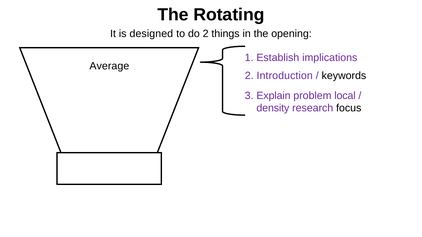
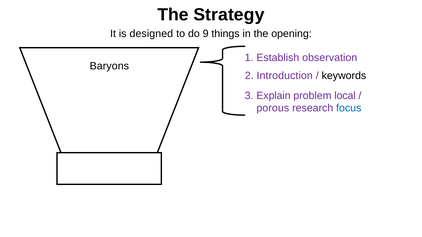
Rotating: Rotating -> Strategy (229, 15)
do 2: 2 -> 9 (206, 34)
implications: implications -> observation (330, 58)
Average: Average -> Baryons (109, 66)
density: density -> porous (273, 108)
focus colour: black -> blue (349, 108)
